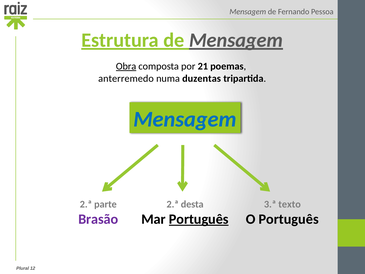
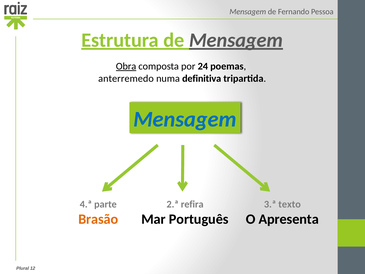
21: 21 -> 24 (203, 66)
duzentas: duzentas -> definitiva (202, 78)
2.ª: 2.ª -> 4.ª (86, 204)
desta: desta -> refira (192, 204)
Brasão colour: purple -> orange (98, 219)
Português underline: present -> none (199, 219)
O Português: Português -> Apresenta (289, 219)
